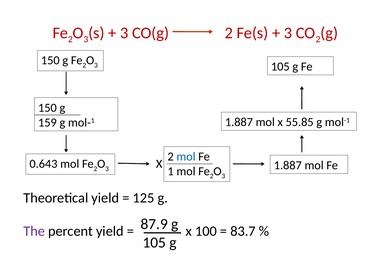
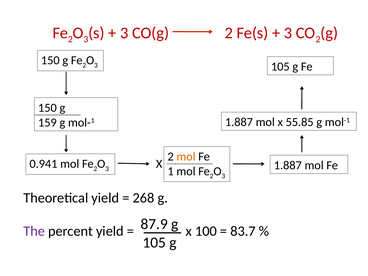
mol colour: blue -> orange (186, 157)
0.643: 0.643 -> 0.941 (43, 164)
125: 125 -> 268 (144, 198)
